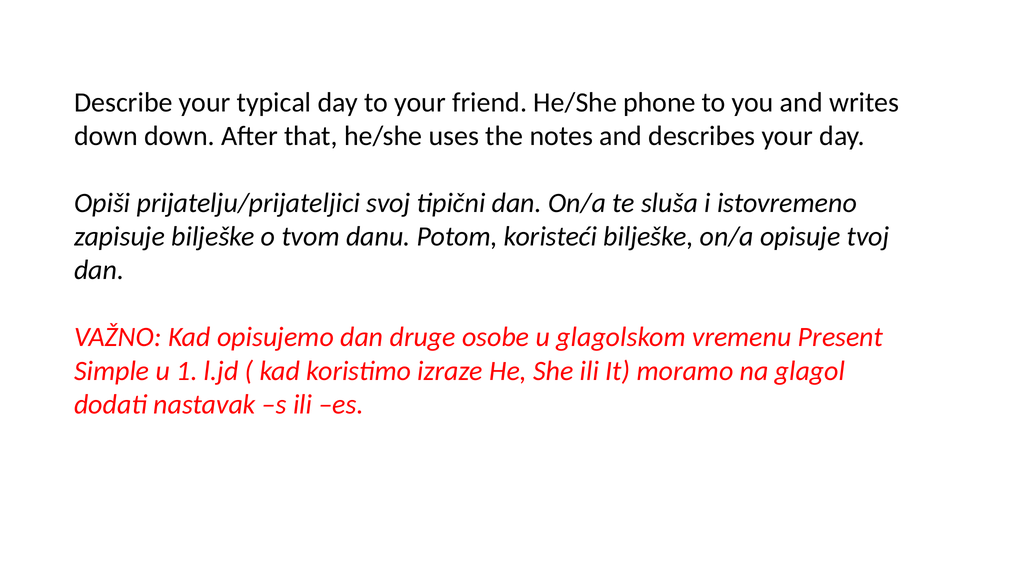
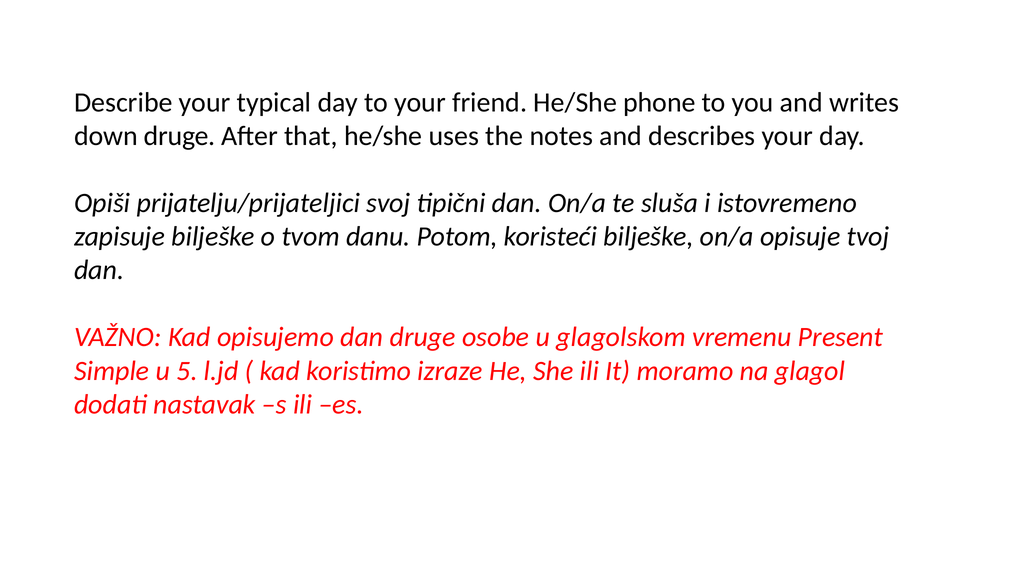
down down: down -> druge (180, 136)
1: 1 -> 5 (187, 370)
